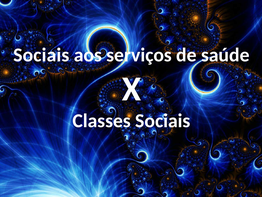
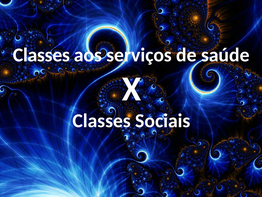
Sociais: Sociais -> Classes (41, 55)
